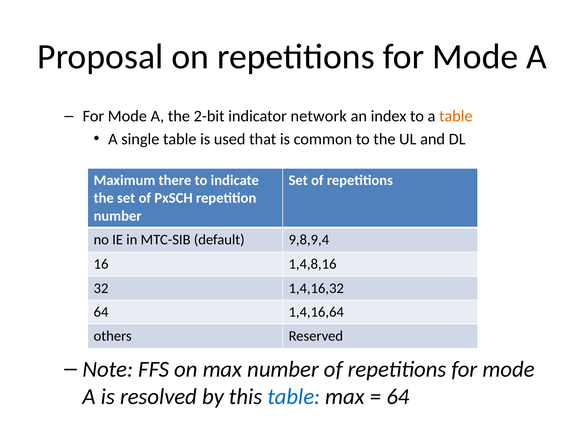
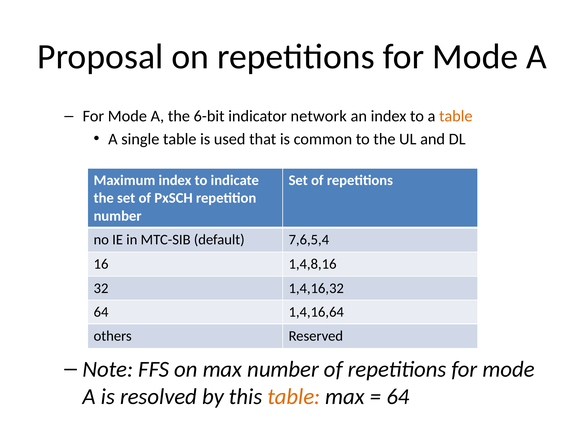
2-bit: 2-bit -> 6-bit (209, 116)
Maximum there: there -> index (175, 180)
9,8,9,4: 9,8,9,4 -> 7,6,5,4 (309, 240)
table colour: blue -> orange (294, 396)
